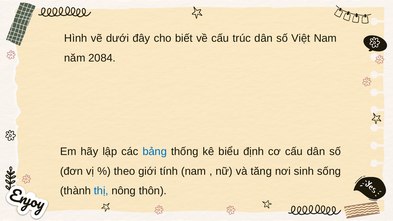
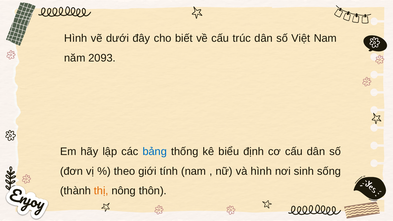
2084: 2084 -> 2093 (102, 58)
và tăng: tăng -> hình (261, 171)
thị colour: blue -> orange (101, 191)
